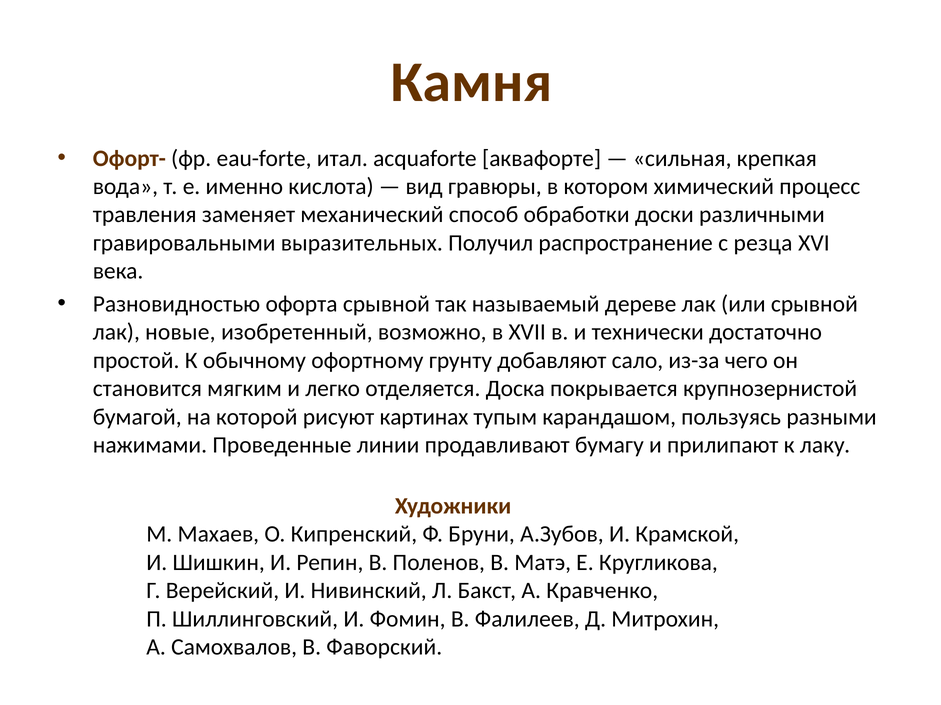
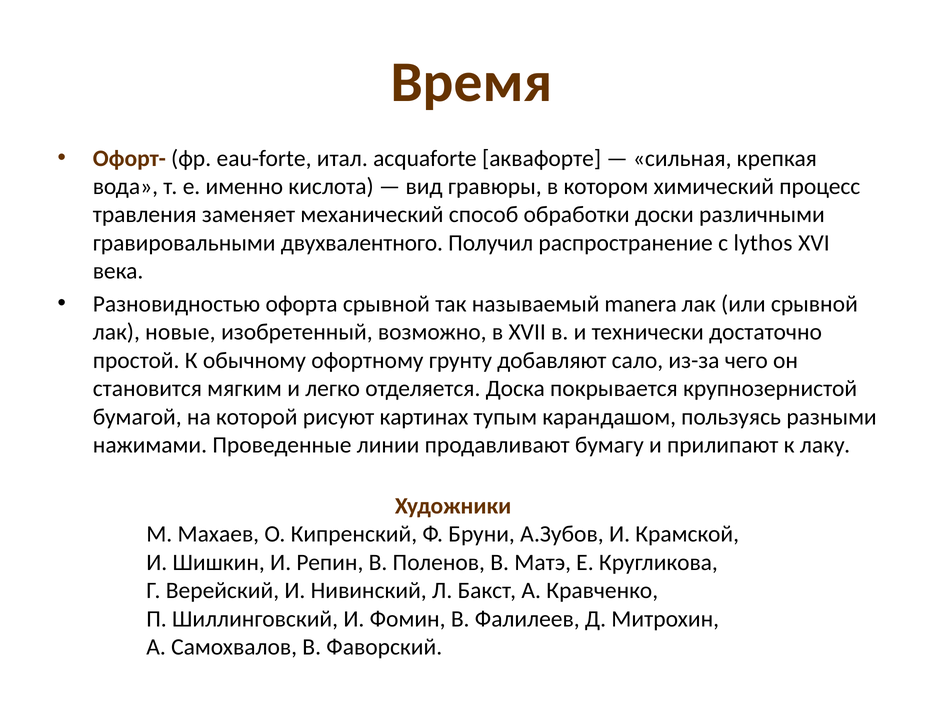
Камня: Камня -> Время (471, 82)
выразительных: выразительных -> двухвалентного (362, 243)
резца: резца -> lythos (763, 243)
дереве: дереве -> manera (641, 304)
